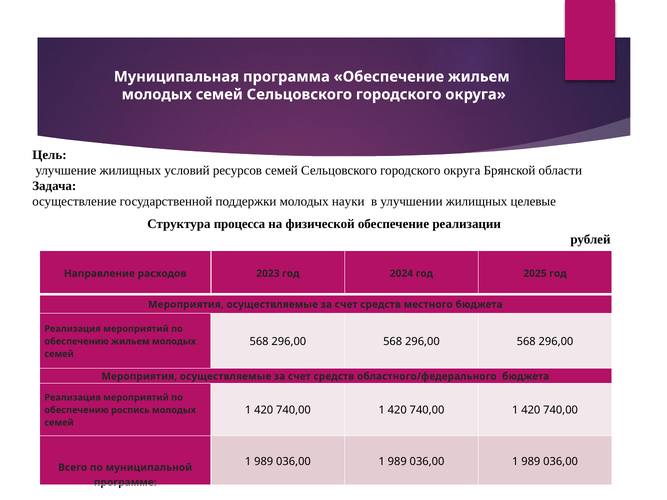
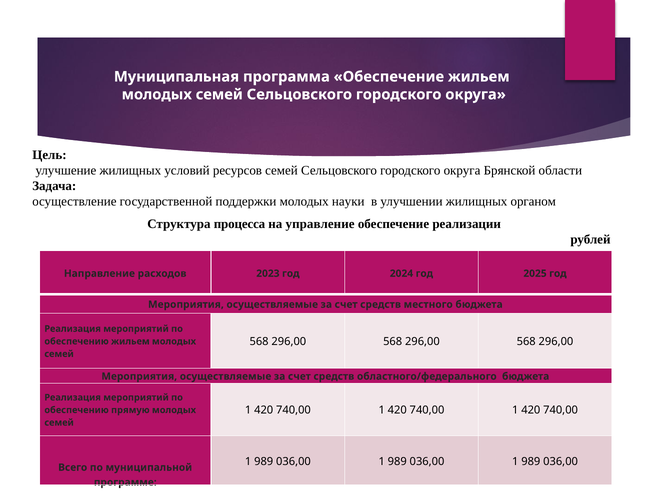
целевые: целевые -> органом (533, 202)
физической: физической -> управление (320, 224)
роспись: роспись -> прямую (130, 410)
